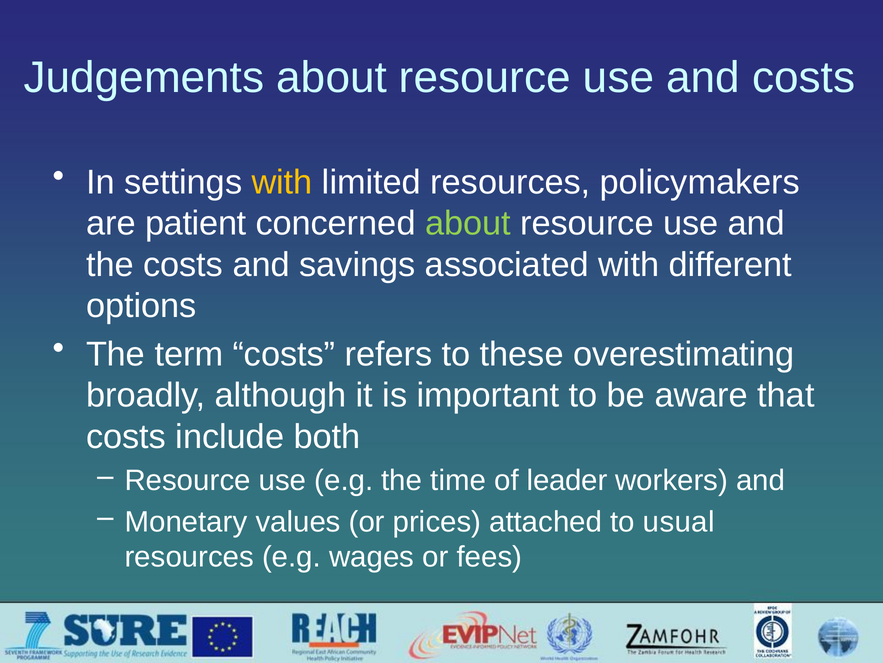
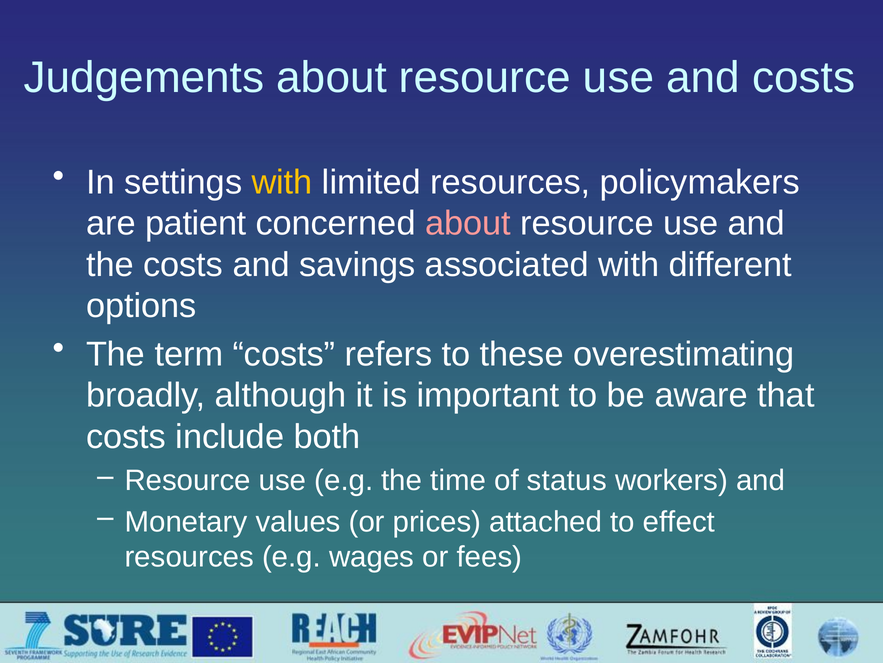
about colour: light green -> pink (468, 223)
leader: leader -> status (567, 480)
usual: usual -> effect (679, 521)
